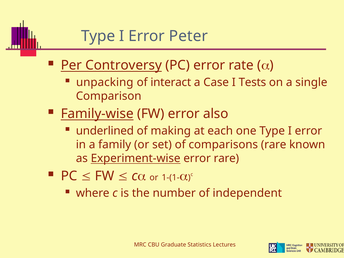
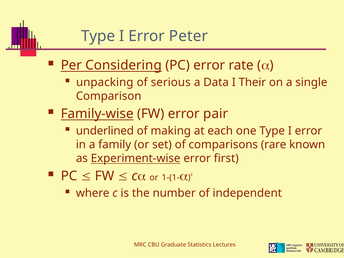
Controversy: Controversy -> Considering (124, 65)
interact: interact -> serious (171, 82)
Case: Case -> Data (216, 82)
Tests: Tests -> Their (252, 82)
also: also -> pair (216, 114)
error rare: rare -> first (226, 158)
